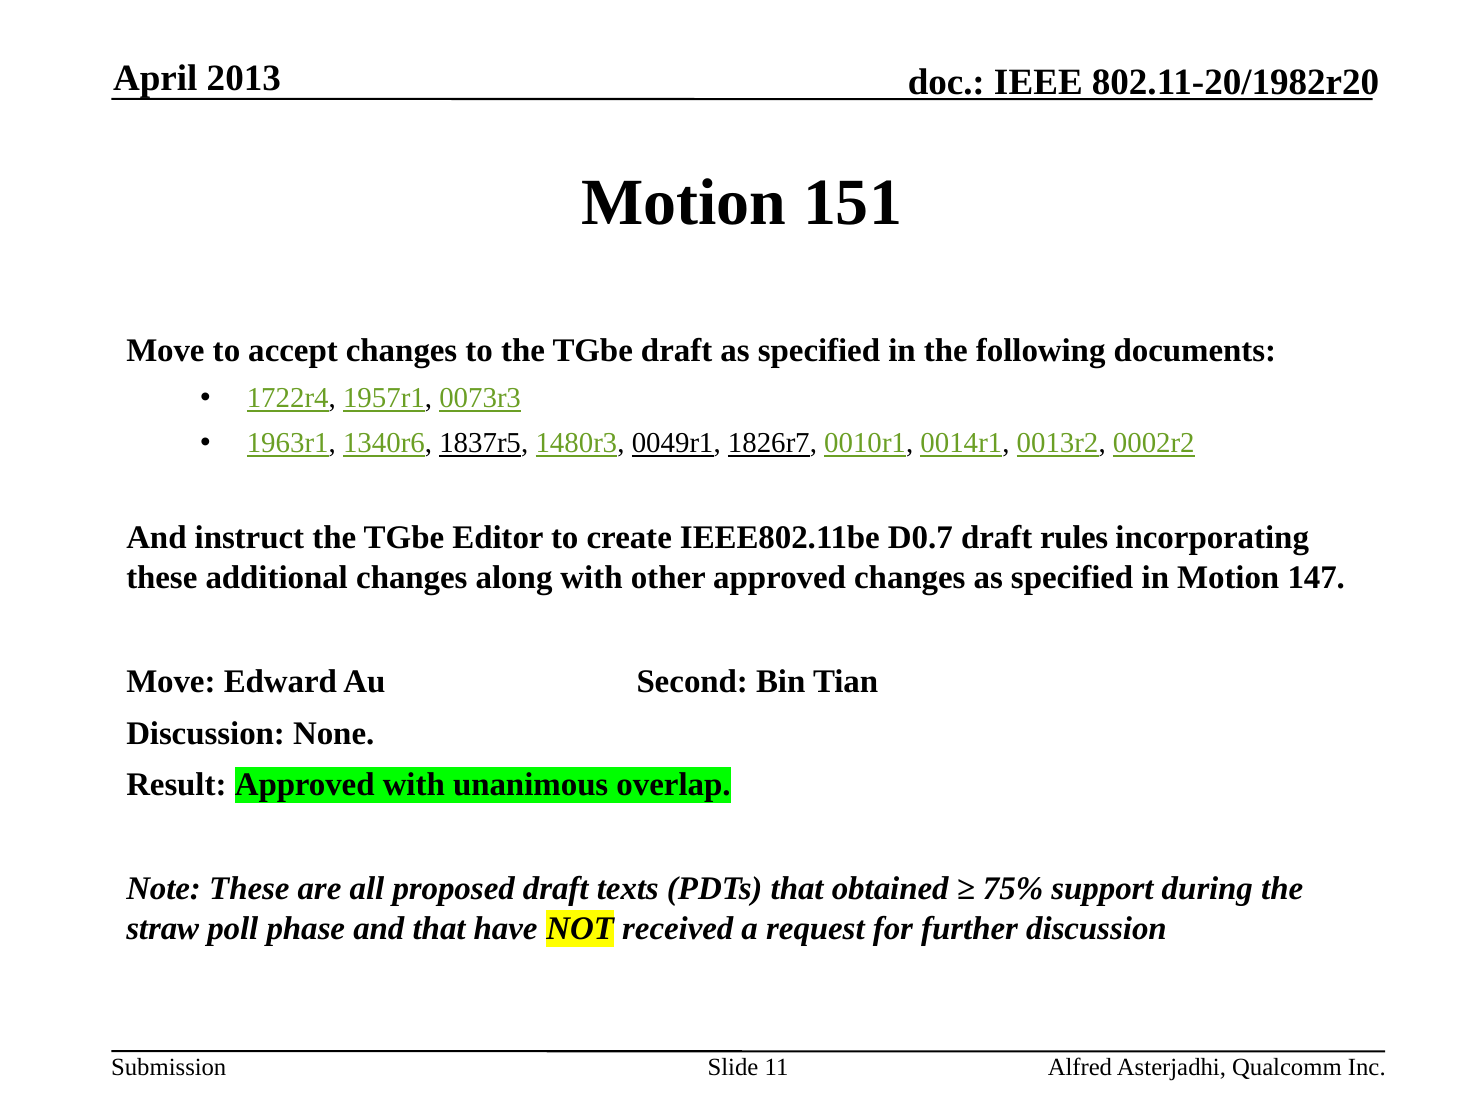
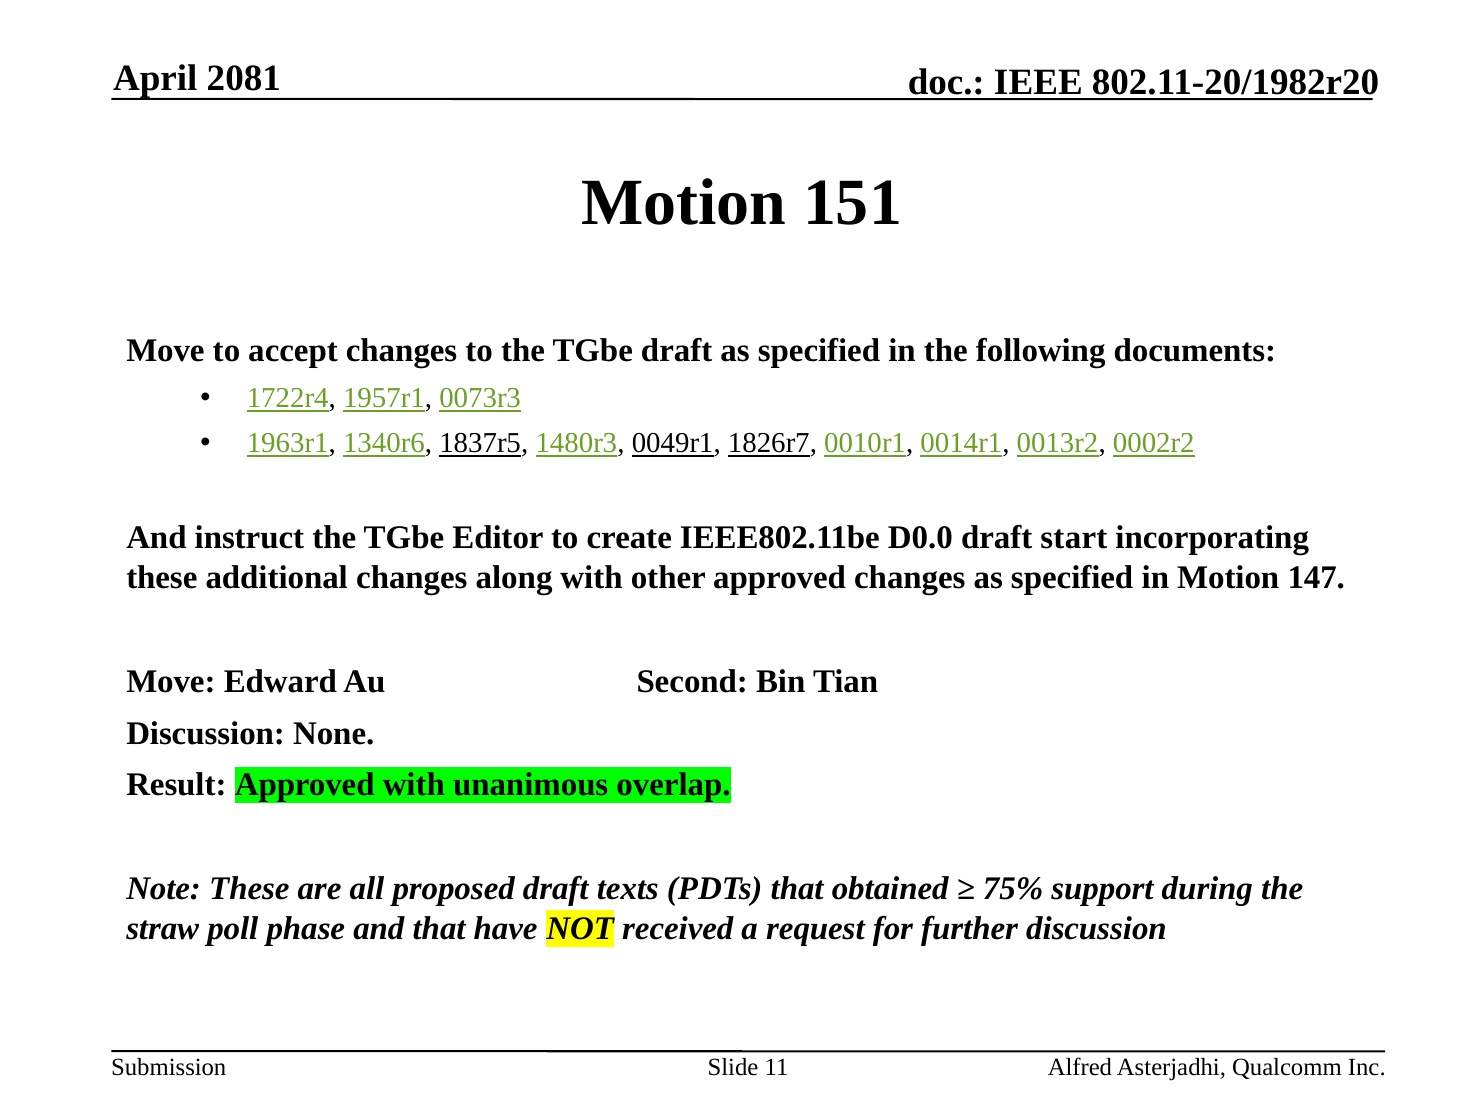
2013: 2013 -> 2081 (244, 79)
D0.7: D0.7 -> D0.0 (920, 538)
rules: rules -> start (1074, 538)
